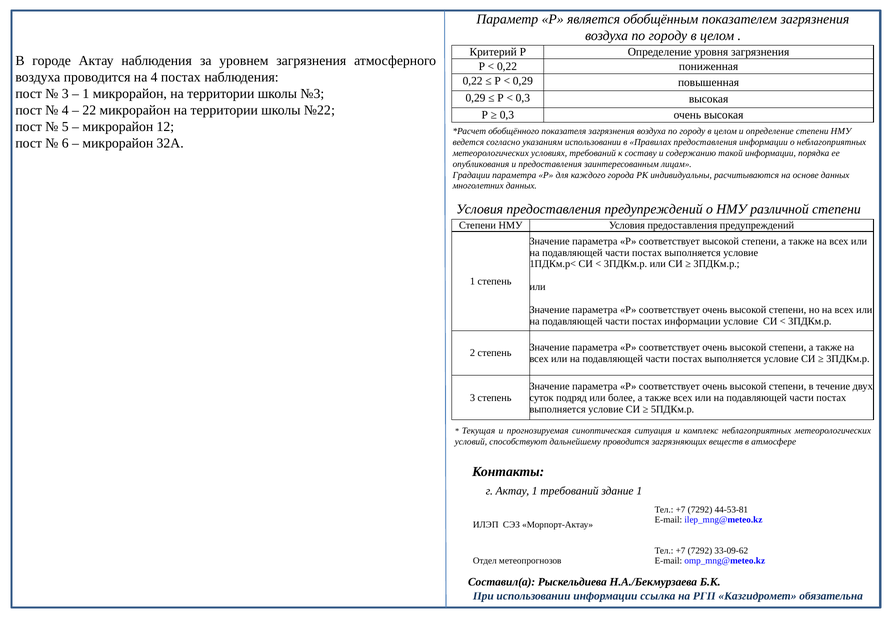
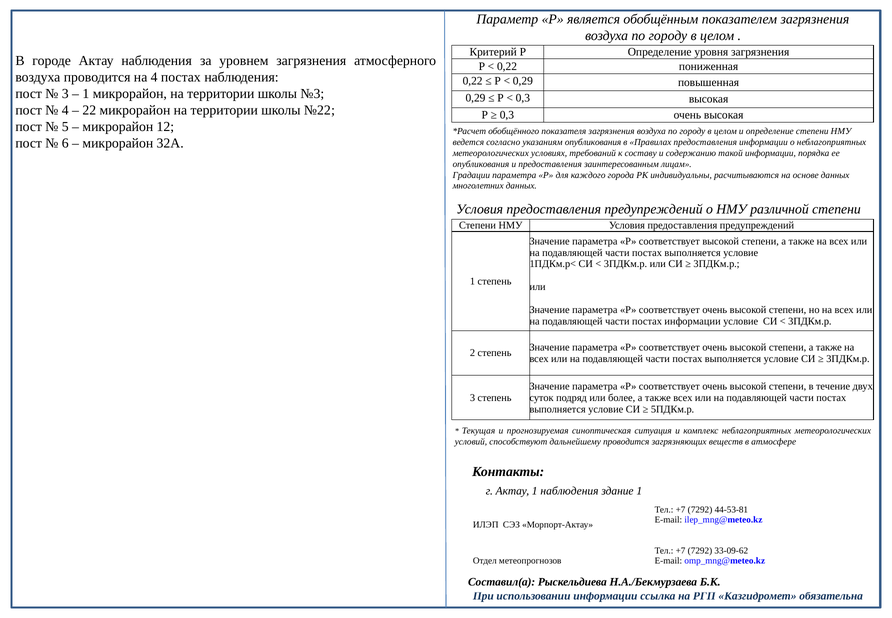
указаниям использовании: использовании -> опубликования (593, 142)
1 требований: требований -> наблюдения (570, 491)
